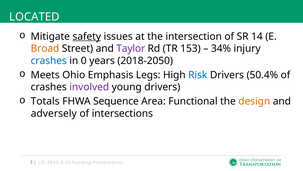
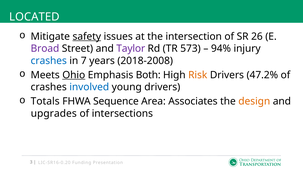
14: 14 -> 26 (257, 36)
Broad colour: orange -> purple (45, 48)
153: 153 -> 573 (190, 48)
34%: 34% -> 94% (221, 48)
0: 0 -> 7 (84, 61)
2018-2050: 2018-2050 -> 2018-2008 (145, 61)
Ohio underline: none -> present (74, 75)
Legs: Legs -> Both (148, 75)
Risk colour: blue -> orange (198, 75)
50.4%: 50.4% -> 47.2% (262, 75)
involved colour: purple -> blue (89, 87)
Functional: Functional -> Associates (193, 101)
adversely: adversely -> upgrades (54, 113)
